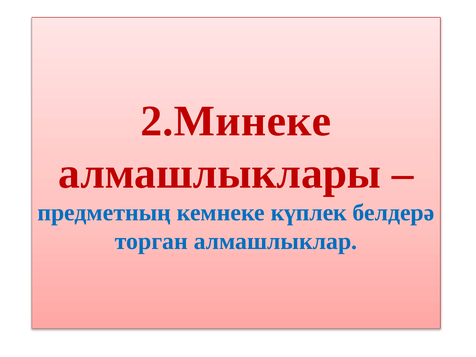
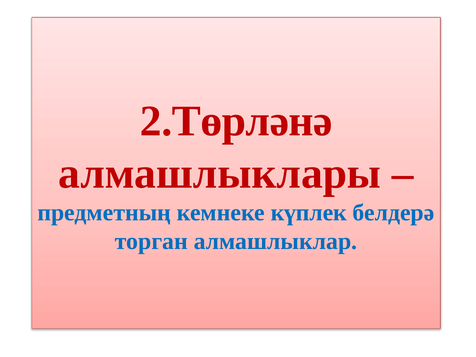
2.Минеке: 2.Минеке -> 2.Төрләнә (236, 121)
